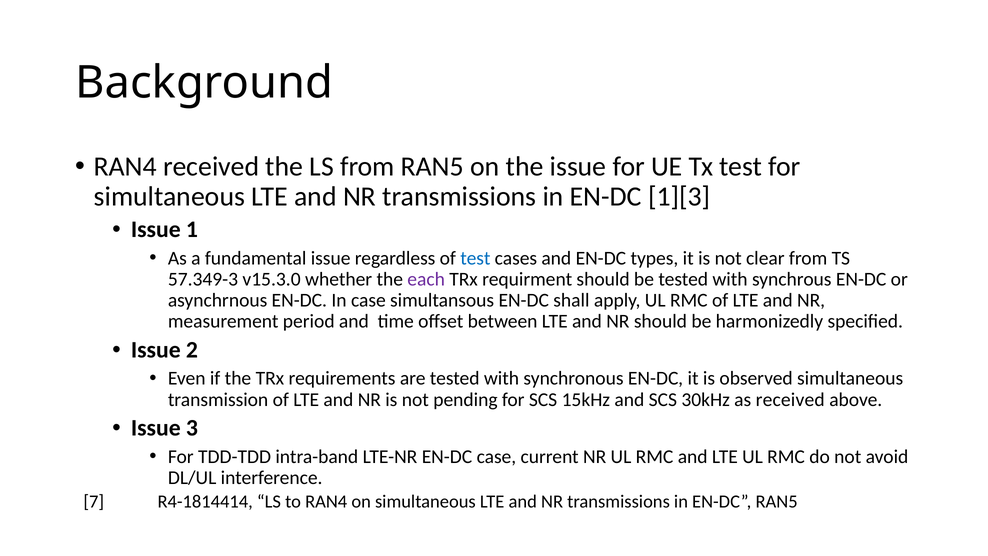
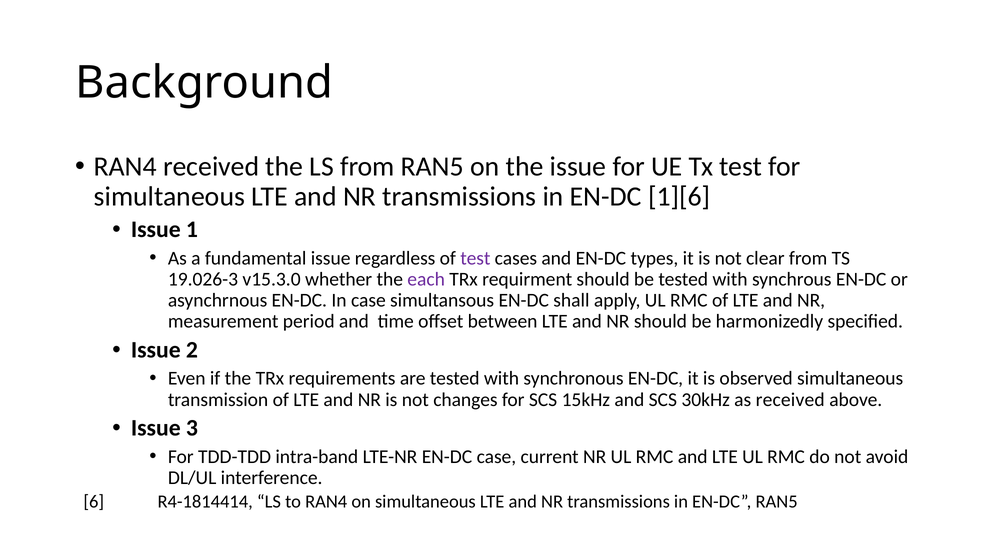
1][3: 1][3 -> 1][6 (679, 197)
test colour: blue -> purple (475, 258)
57.349-3: 57.349-3 -> 19.026-3 (203, 279)
pending: pending -> changes (465, 399)
7: 7 -> 6 (94, 501)
